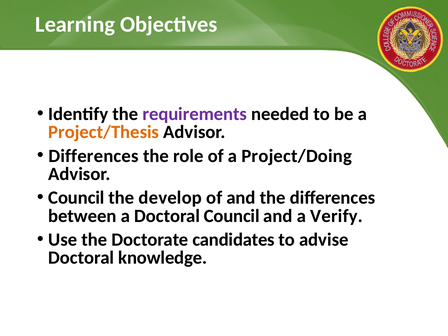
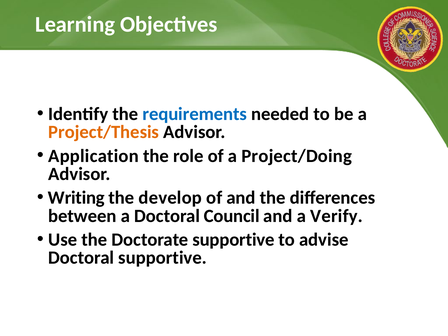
requirements colour: purple -> blue (195, 114)
Differences: Differences -> Application (94, 156)
Council: Council -> Writing (76, 198)
Doctorate candidates: candidates -> supportive (234, 240)
Doctoral knowledge: knowledge -> supportive (163, 258)
